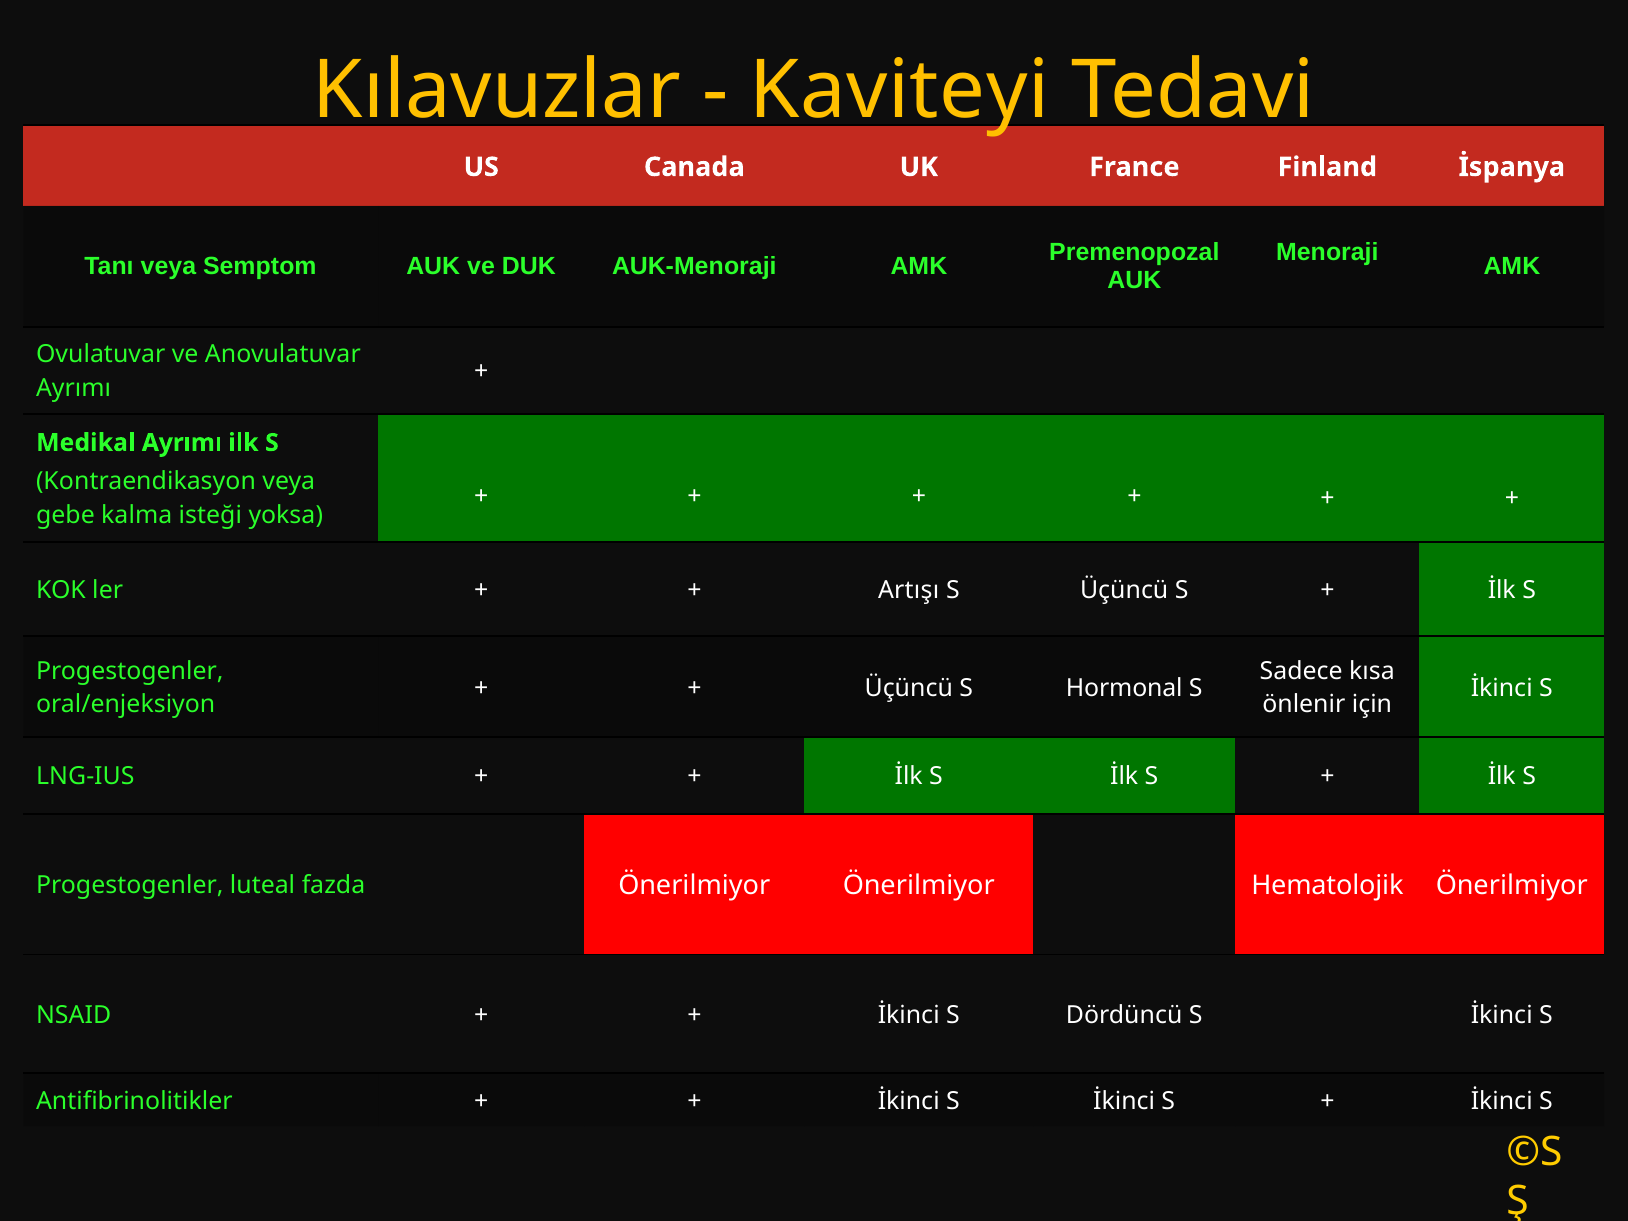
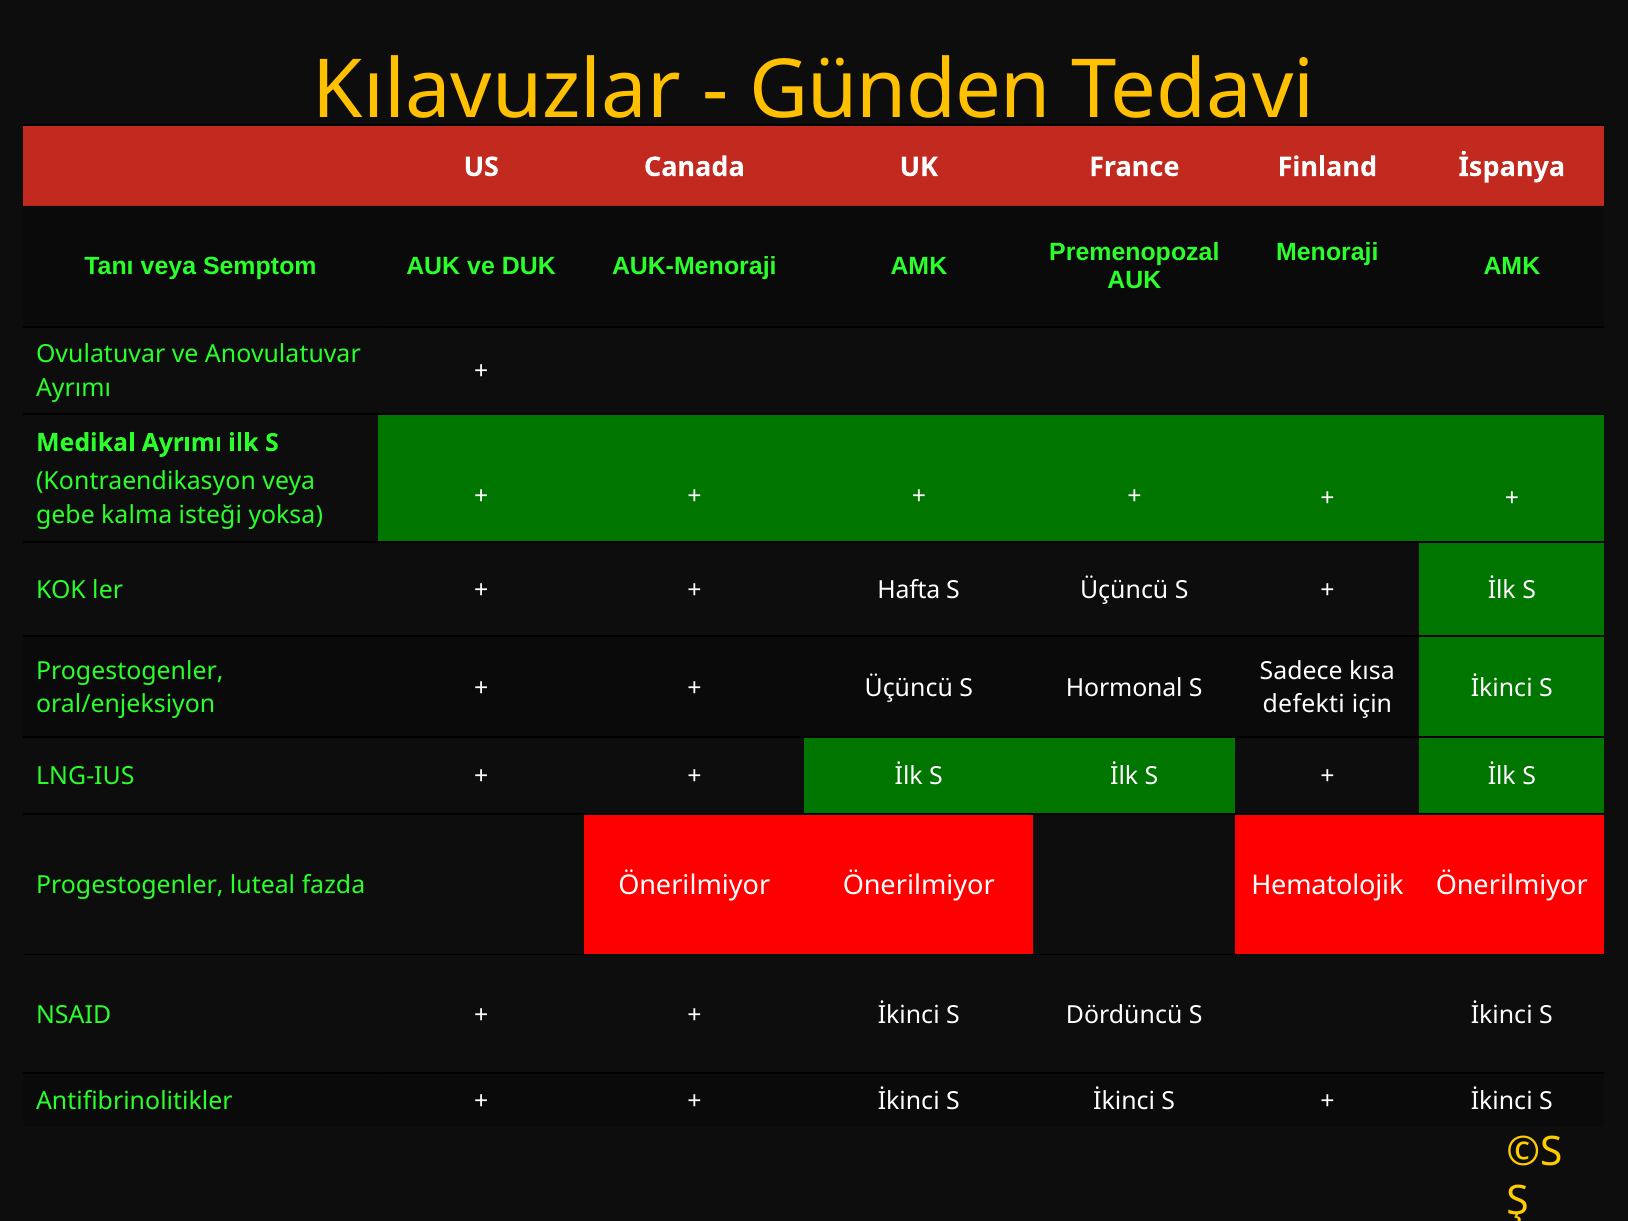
Kaviteyi: Kaviteyi -> Günden (900, 91)
Artışı: Artışı -> Hafta (909, 590)
önlenir: önlenir -> defekti (1304, 705)
